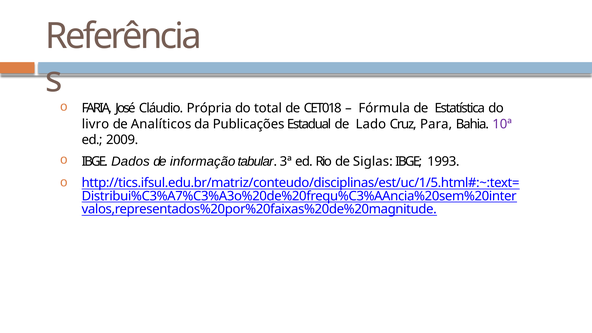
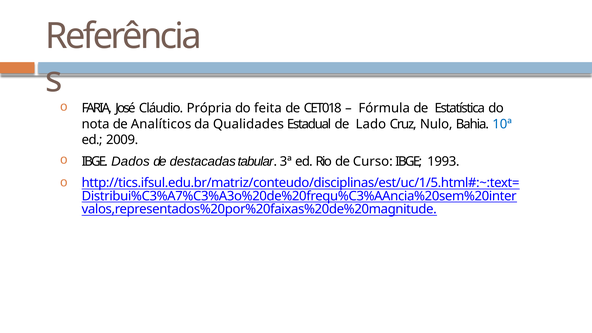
total: total -> feita (268, 108)
livro: livro -> nota (96, 124)
Publicações: Publicações -> Qualidades (248, 124)
Para: Para -> Nulo (436, 124)
10ª colour: purple -> blue (502, 124)
informação: informação -> destacadas (203, 161)
Siglas: Siglas -> Curso (373, 161)
